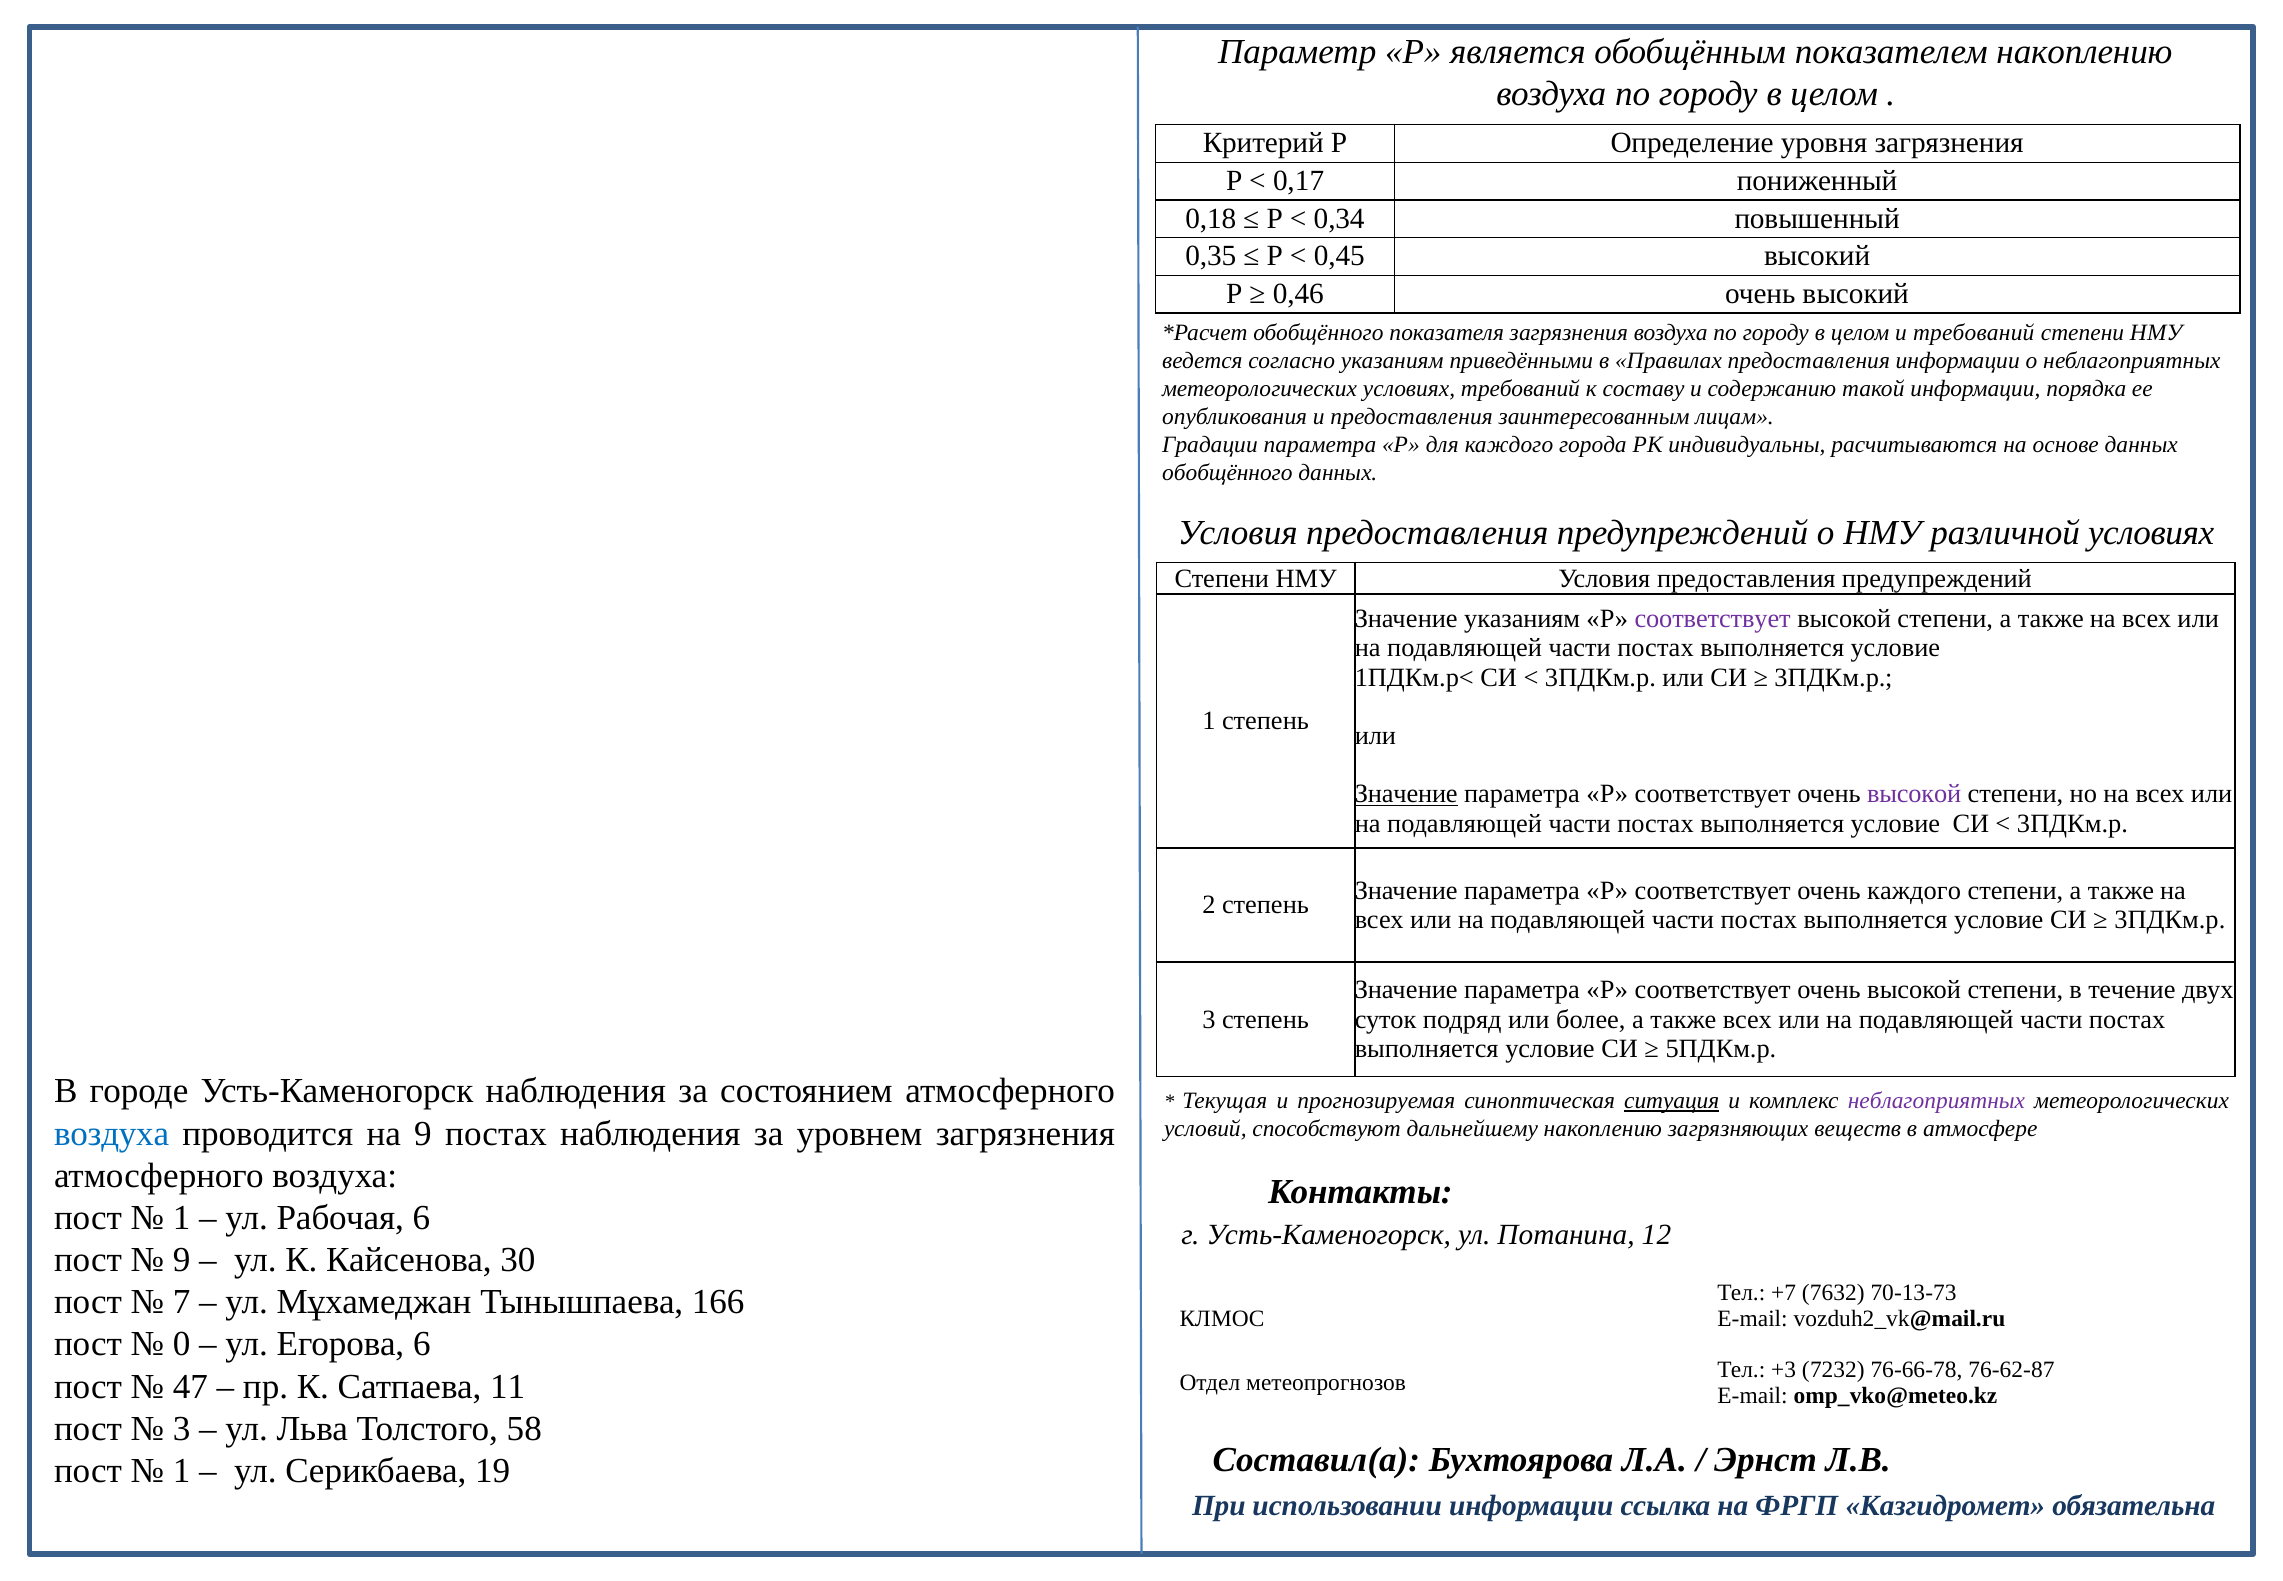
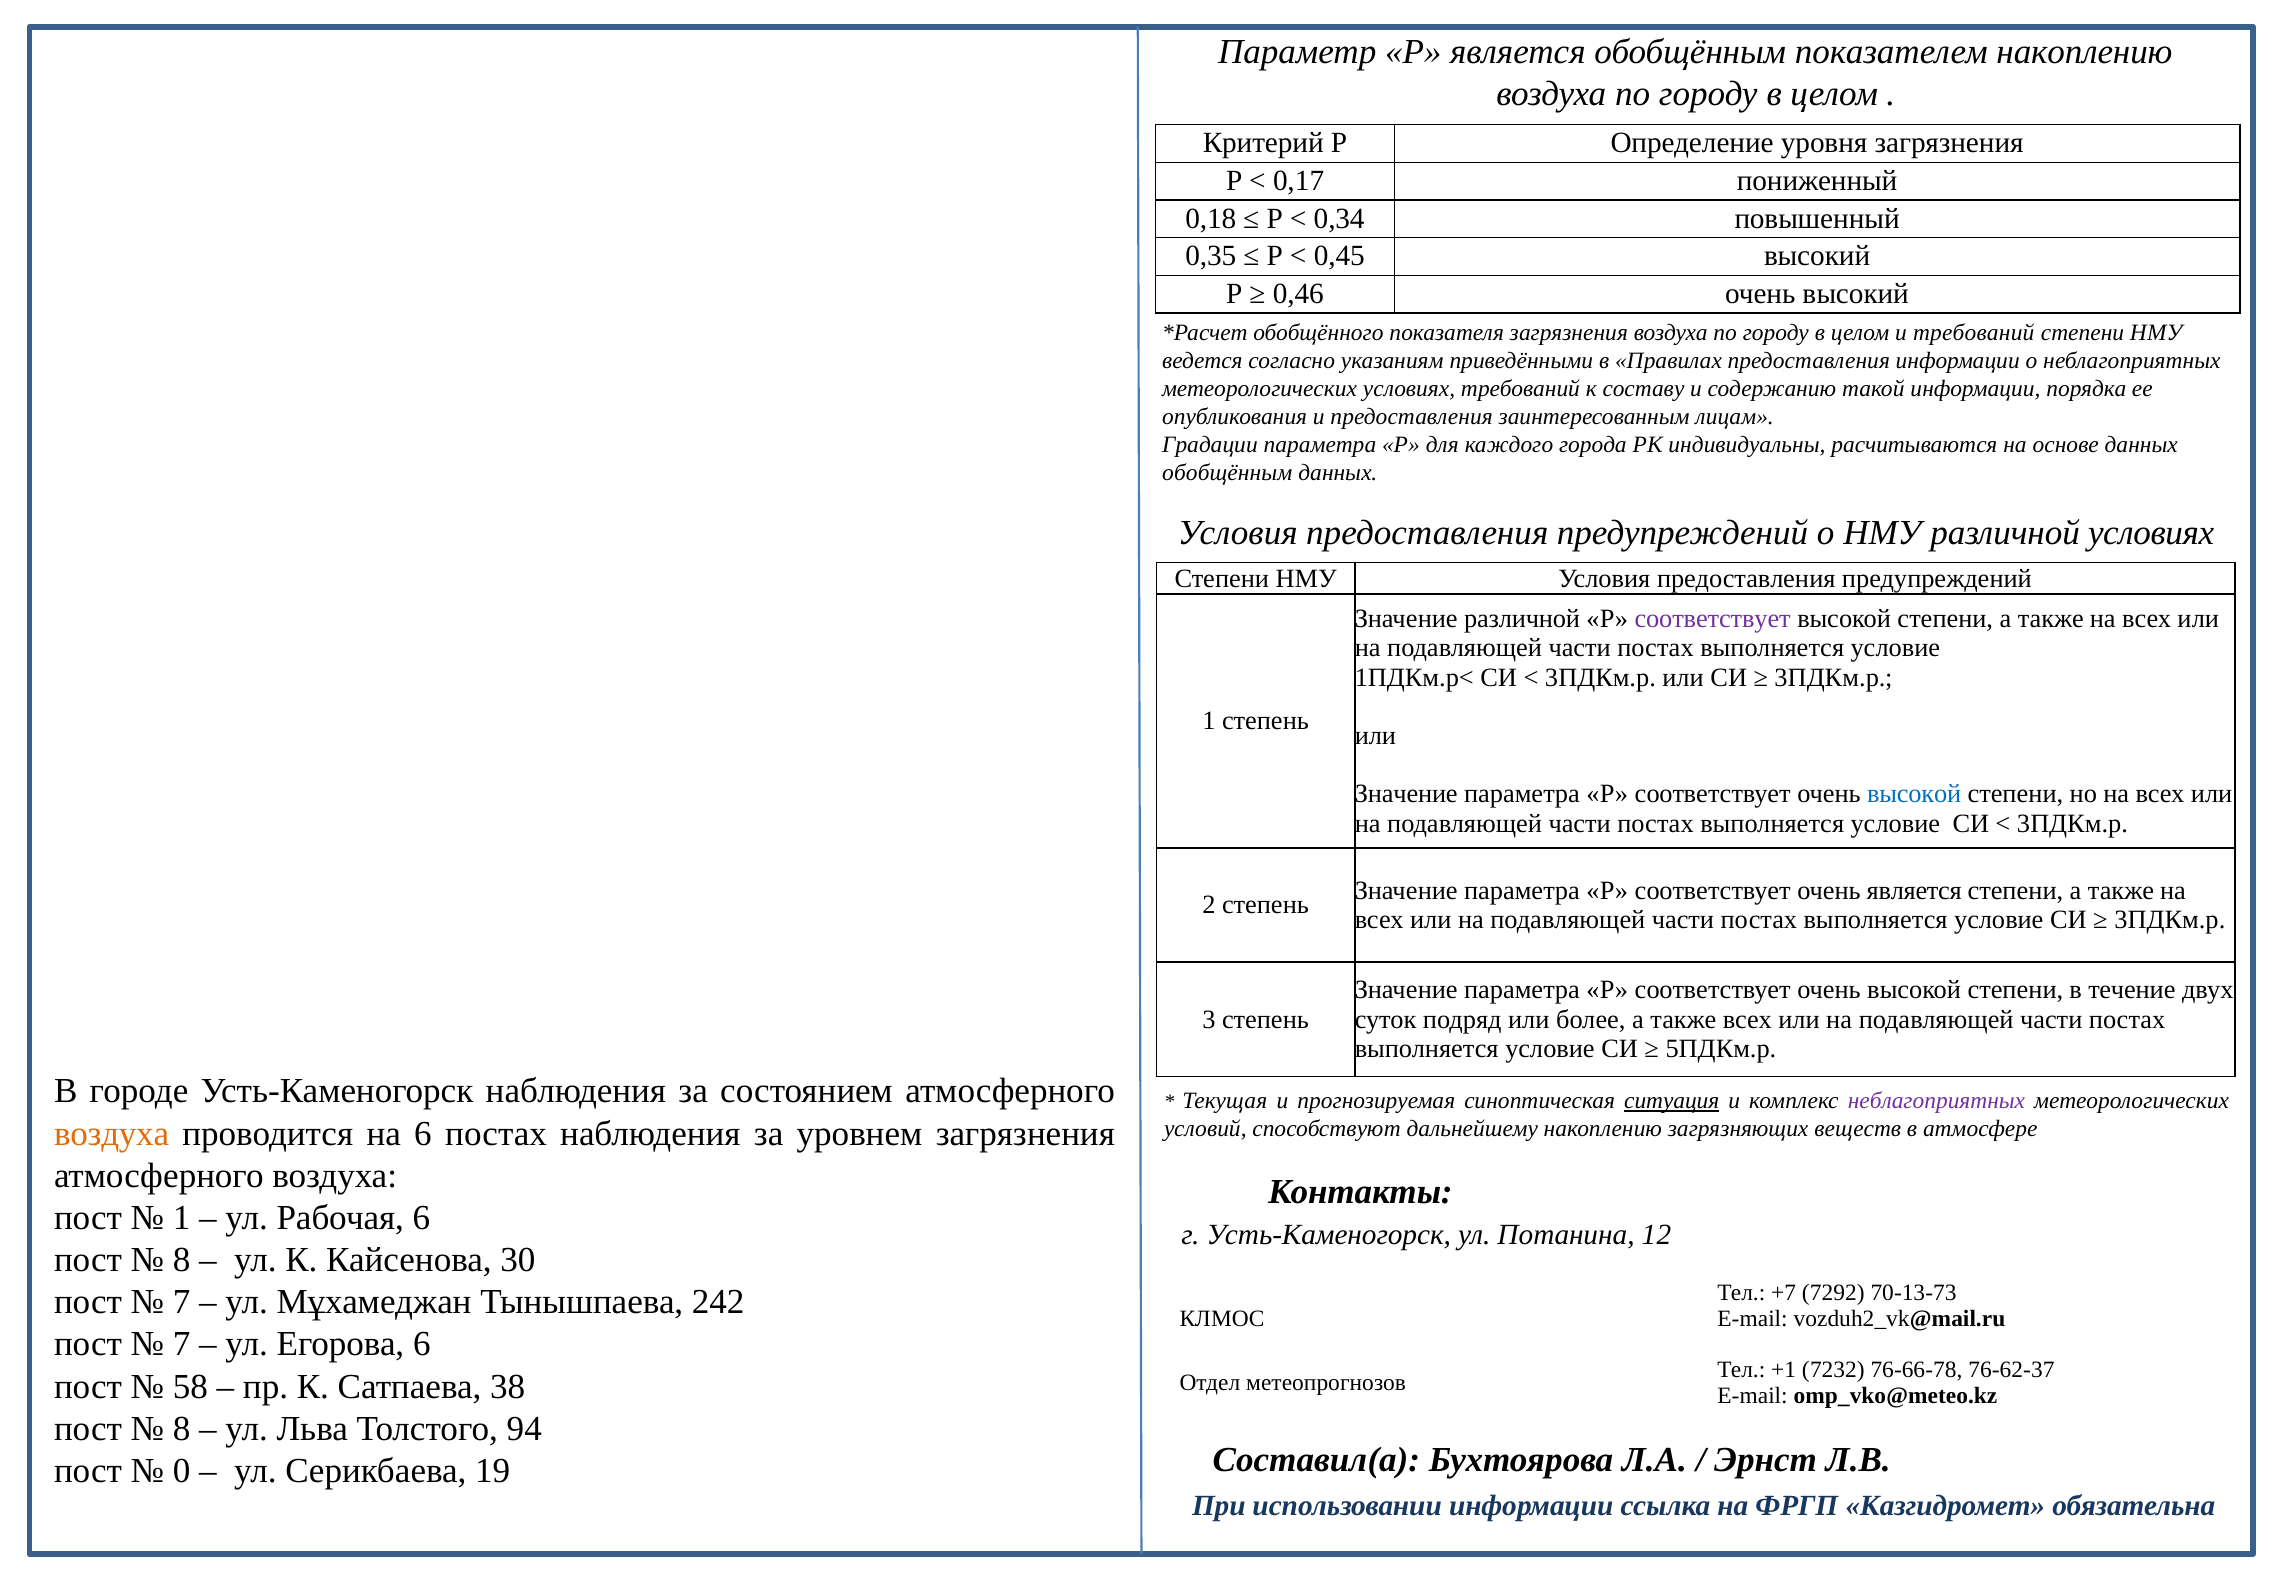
обобщённого: обобщённого -> обобщённым (1227, 473)
Значение указаниям: указаниям -> различной (1522, 619)
Значение underline: present -> none (1406, 794)
высокой colour: purple -> blue (1914, 794)
очень каждого: каждого -> является (1914, 890)
воздуха colour: blue -> orange (112, 1133)
на 9: 9 -> 6 (423, 1133)
9: 9 -> 8 (182, 1260)
7632: 7632 -> 7292 (1833, 1292)
166: 166 -> 242 (718, 1302)
0: 0 -> 7 (182, 1344)
+3: +3 -> +1 (1784, 1370)
76-62-87: 76-62-87 -> 76-62-37 (2011, 1370)
47: 47 -> 58 (190, 1386)
11: 11 -> 38 (508, 1386)
3: 3 -> 8 (182, 1428)
58: 58 -> 94 (524, 1428)
1: 1 -> 0 (182, 1470)
